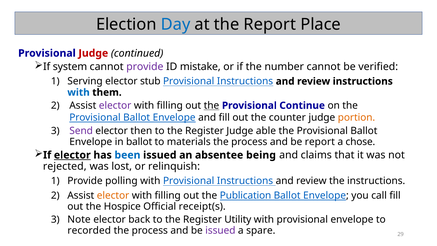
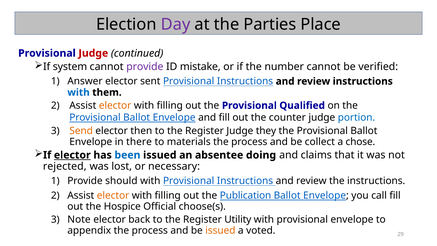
Day colour: blue -> purple (176, 24)
the Report: Report -> Parties (270, 24)
Serving: Serving -> Answer (85, 81)
stub: stub -> sent (150, 81)
elector colour: purple -> orange (115, 105)
the underline: present -> none (211, 105)
Continue: Continue -> Qualified (302, 105)
portion colour: orange -> blue (356, 117)
Send colour: purple -> orange (81, 131)
able: able -> they (266, 131)
in ballot: ballot -> there (139, 142)
be report: report -> collect (320, 142)
being: being -> doing (261, 155)
relinquish: relinquish -> necessary (174, 166)
polling: polling -> should (121, 181)
receipt(s: receipt(s -> choose(s (202, 206)
recorded: recorded -> appendix (89, 230)
issued colour: purple -> orange (220, 230)
spare: spare -> voted (261, 230)
